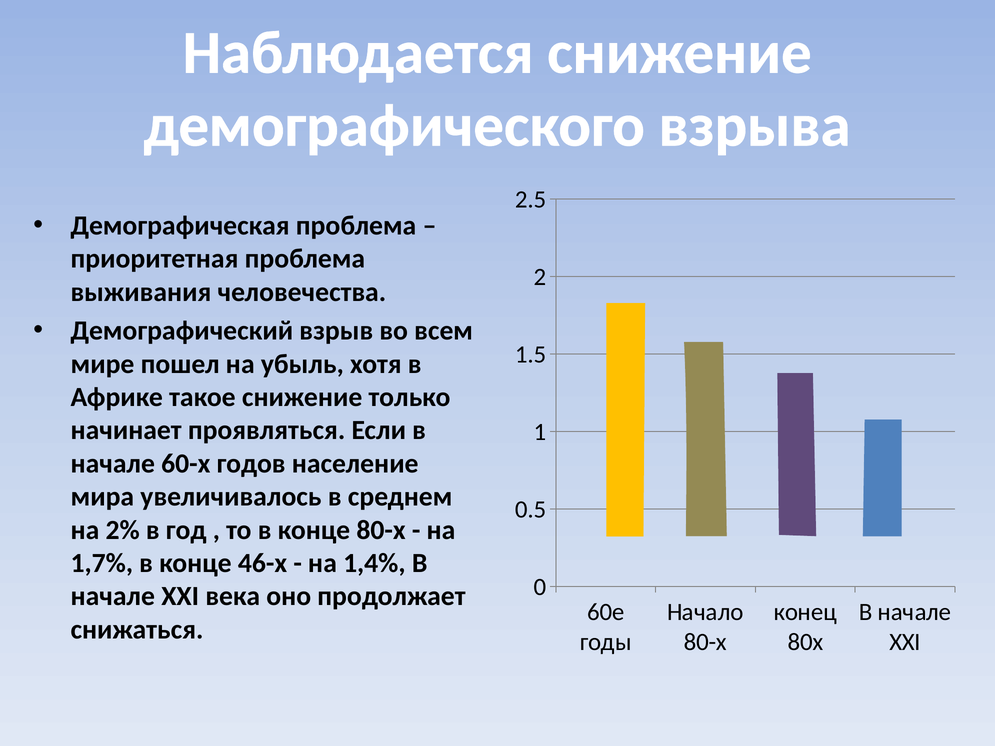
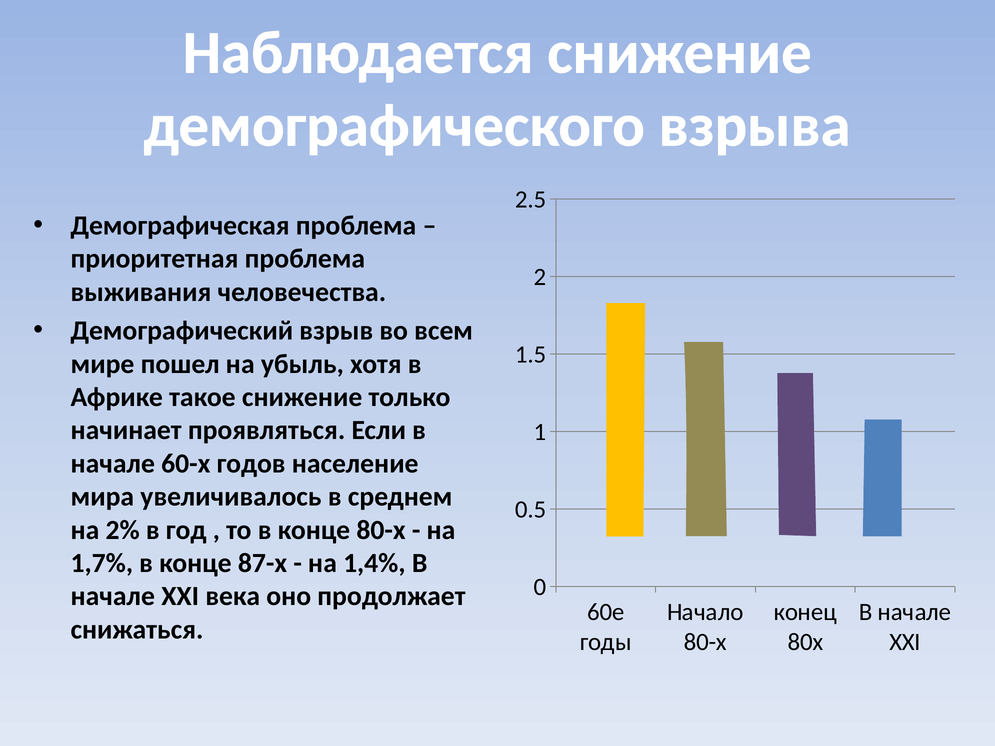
46-х: 46-х -> 87-х (263, 563)
